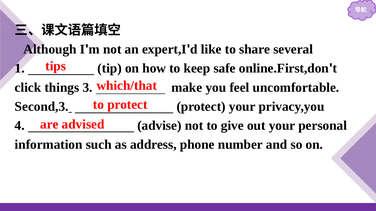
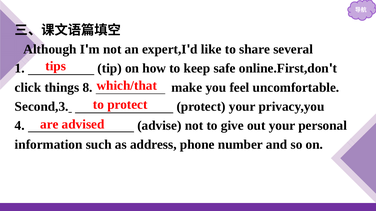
3: 3 -> 8 (87, 88)
